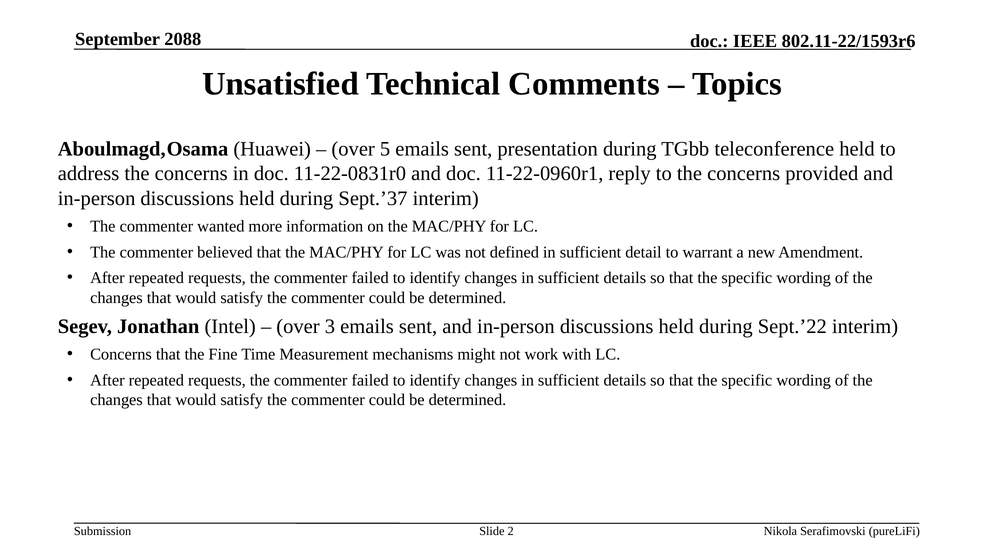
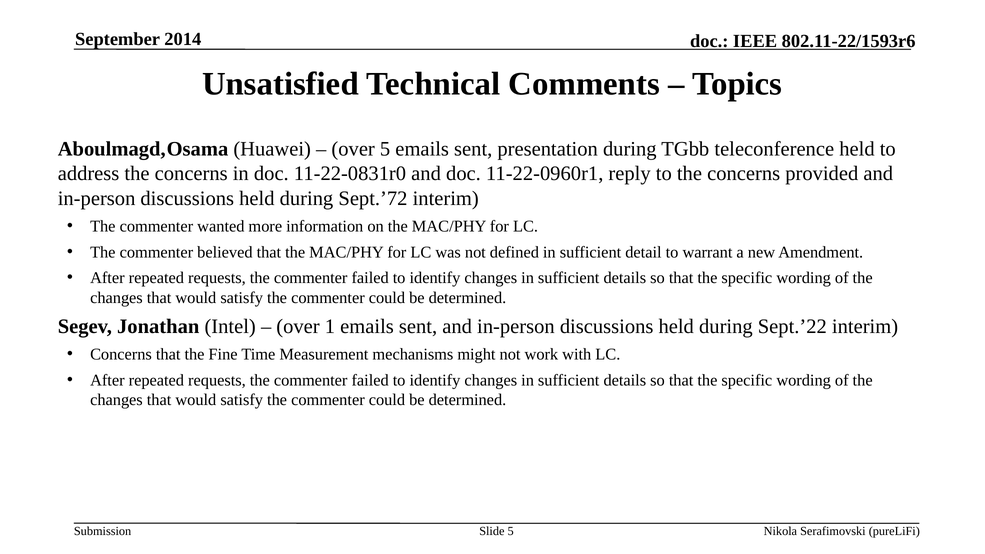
2088: 2088 -> 2014 (183, 39)
Sept.’37: Sept.’37 -> Sept.’72 (373, 198)
3: 3 -> 1 (330, 326)
Slide 2: 2 -> 5 (511, 531)
